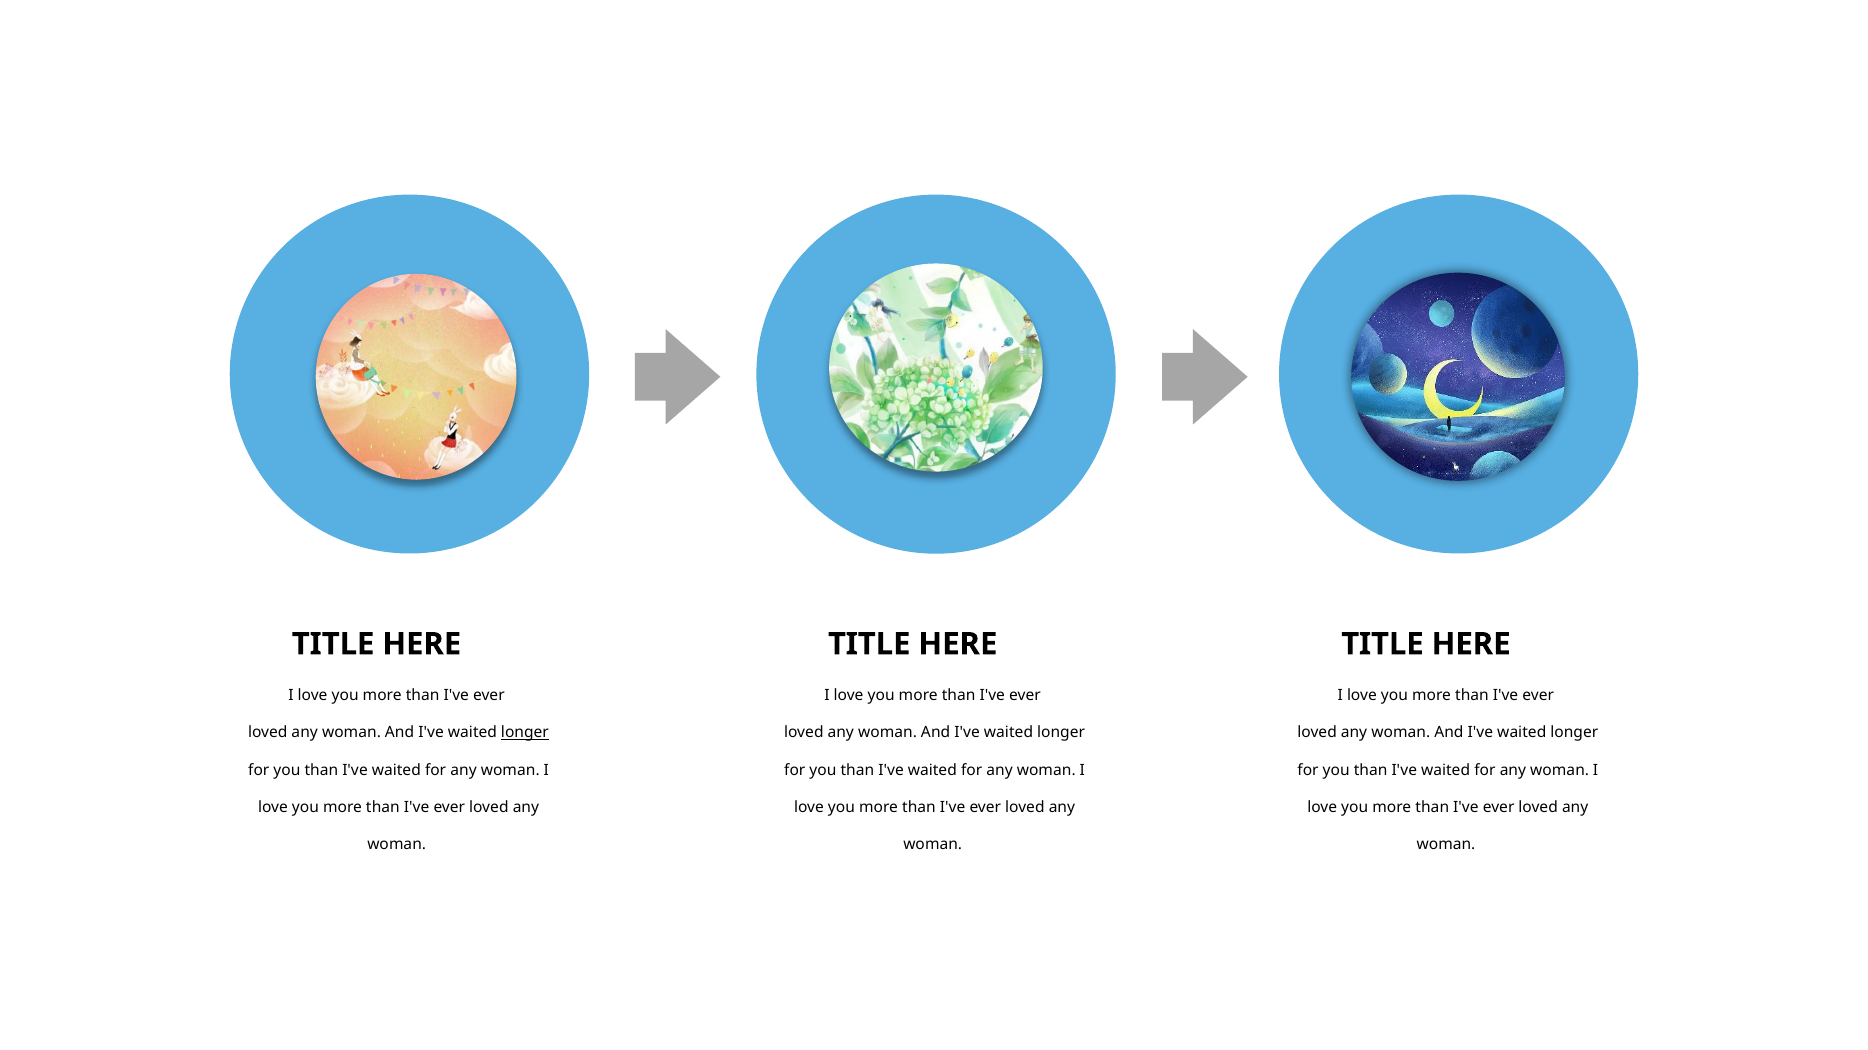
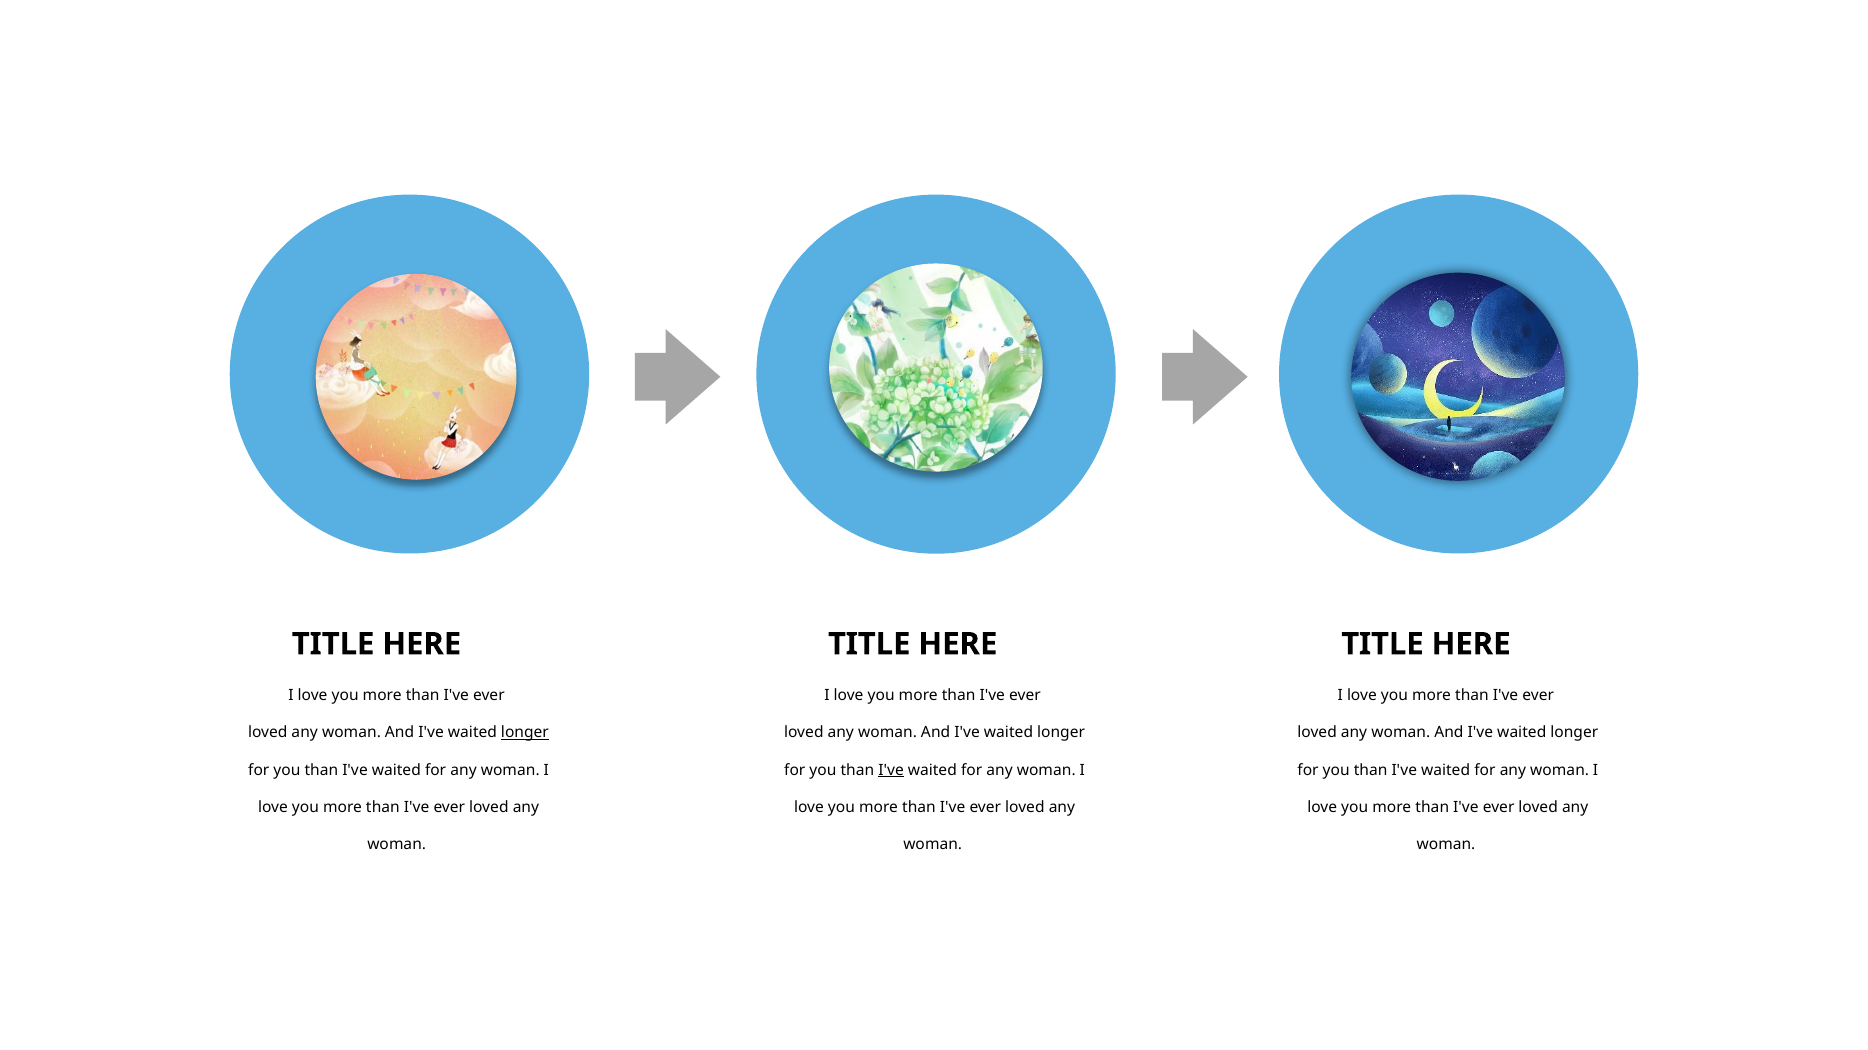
I've underline: none -> present (891, 770)
